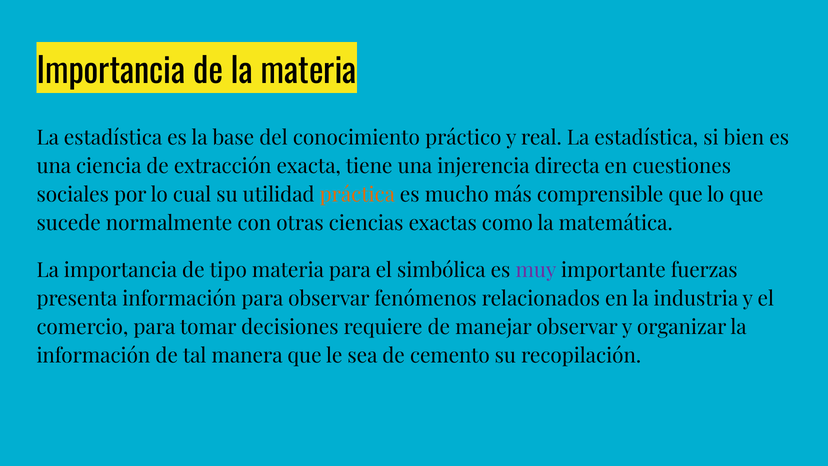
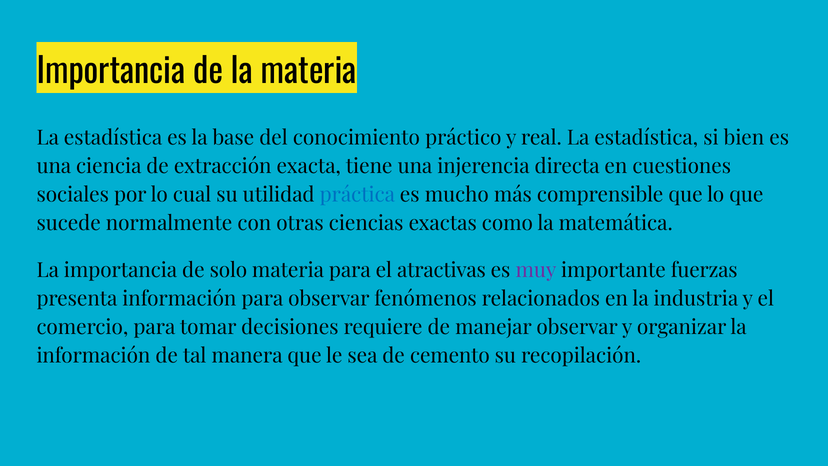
práctica colour: orange -> blue (357, 195)
tipo: tipo -> solo (228, 270)
simbólica: simbólica -> atractivas (441, 270)
